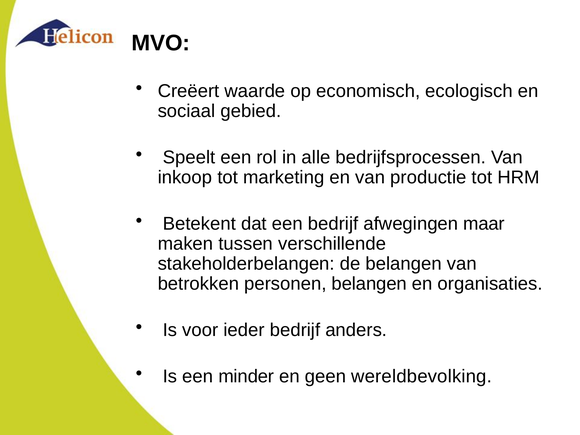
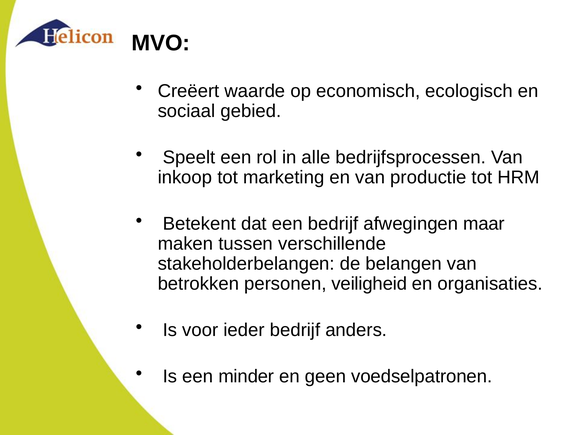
personen belangen: belangen -> veiligheid (369, 284)
wereldbevolking: wereldbevolking -> voedselpatronen (422, 376)
